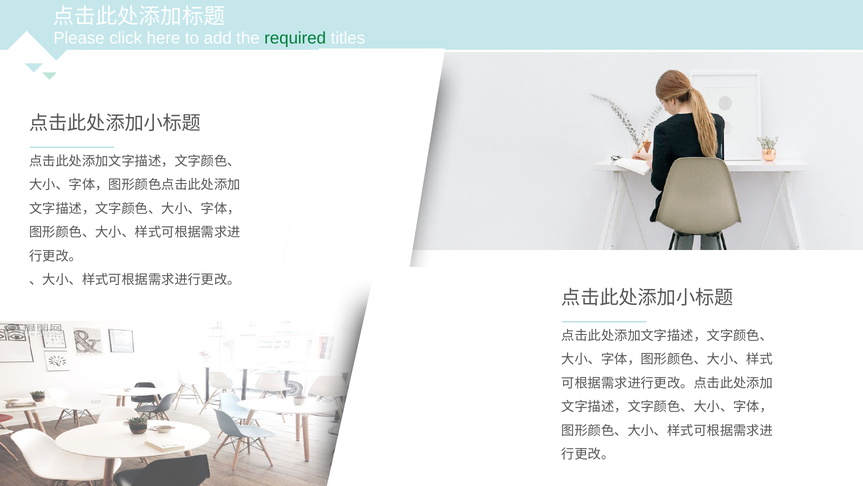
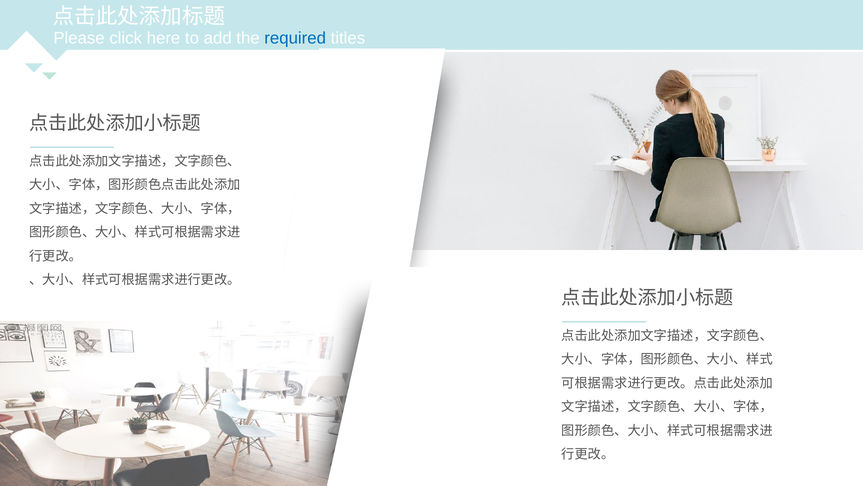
required colour: green -> blue (295, 38)
